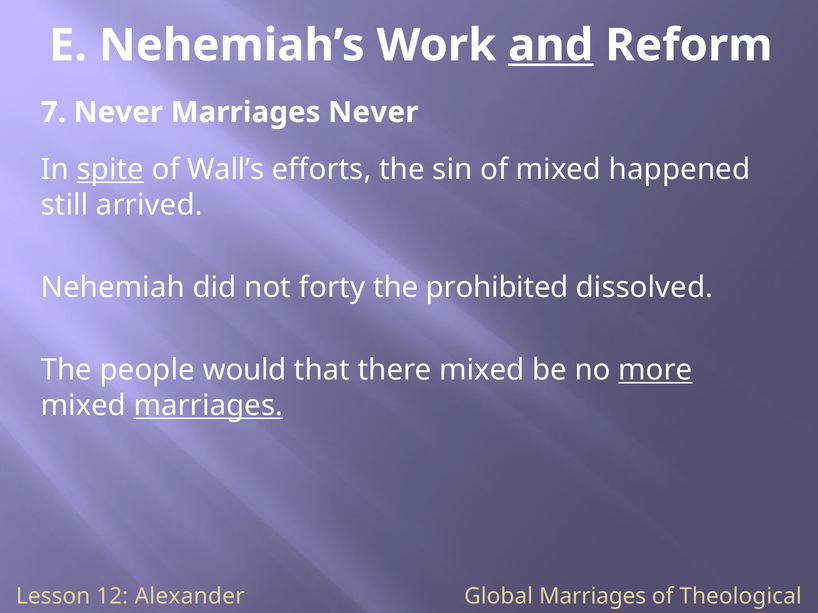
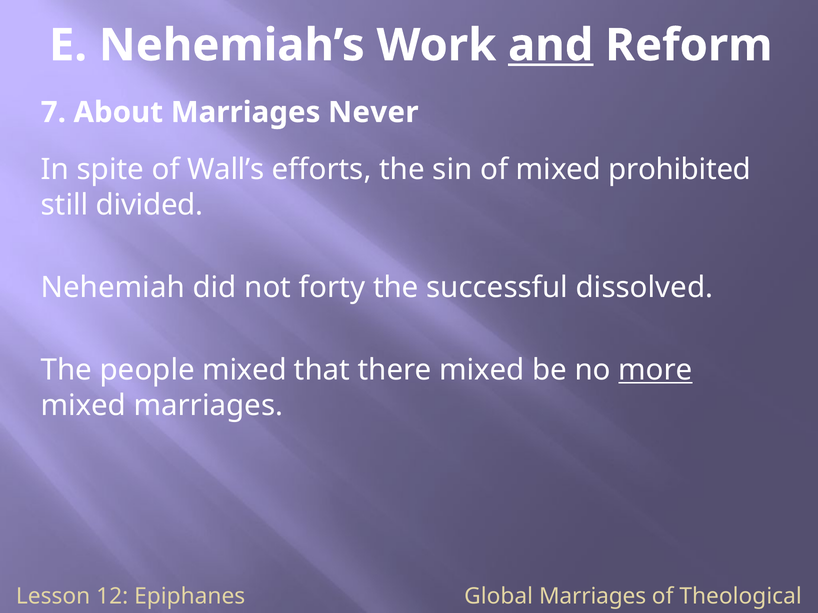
7 Never: Never -> About (118, 112)
spite underline: present -> none (110, 170)
happened: happened -> prohibited (680, 170)
arrived: arrived -> divided (150, 205)
prohibited: prohibited -> successful (497, 288)
people would: would -> mixed (245, 370)
marriages underline: present -> none (208, 406)
Alexander: Alexander -> Epiphanes (190, 597)
